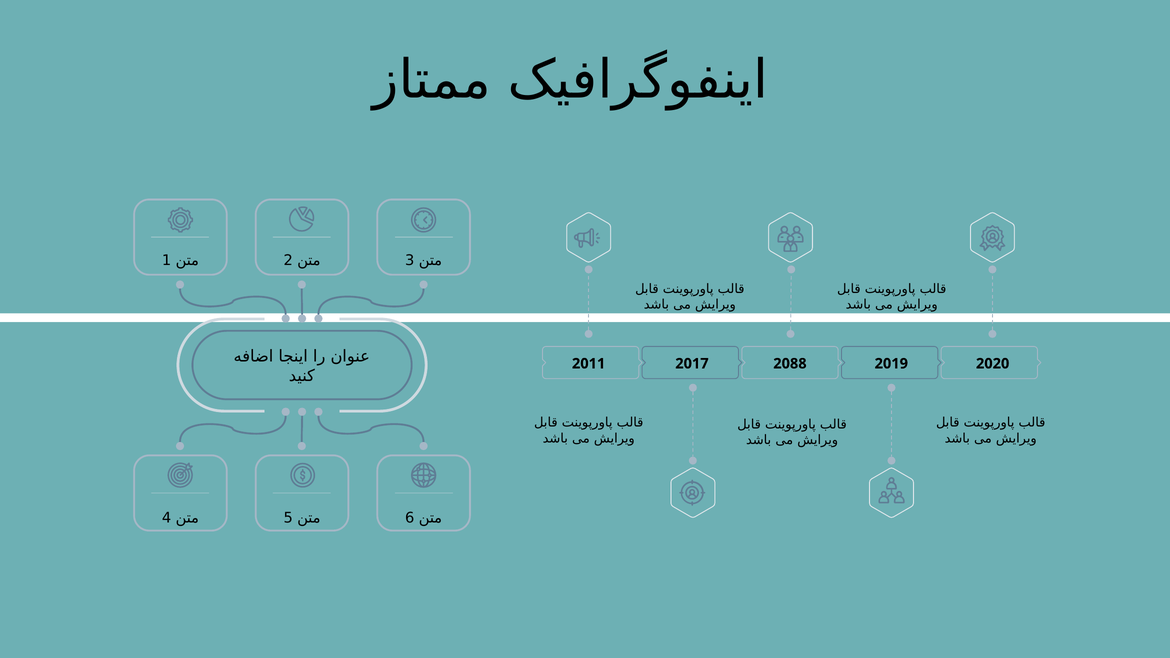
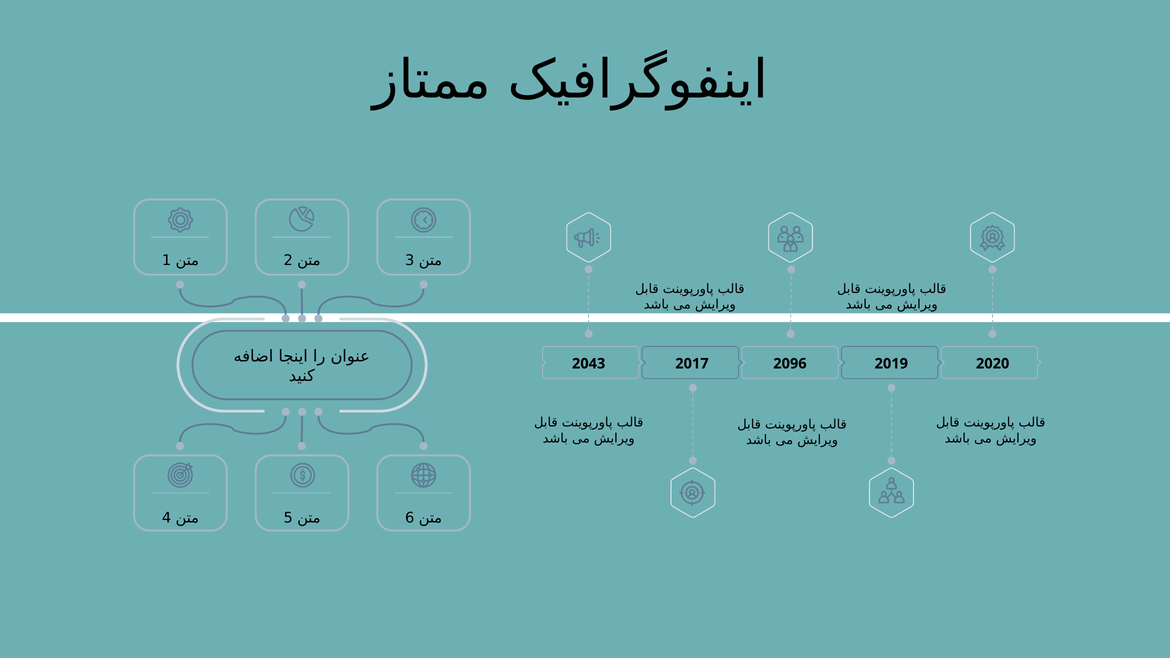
2011: 2011 -> 2043 (589, 364)
2088: 2088 -> 2096 (790, 364)
